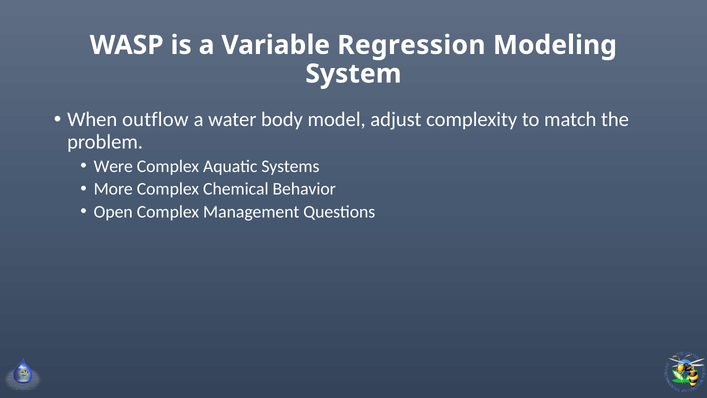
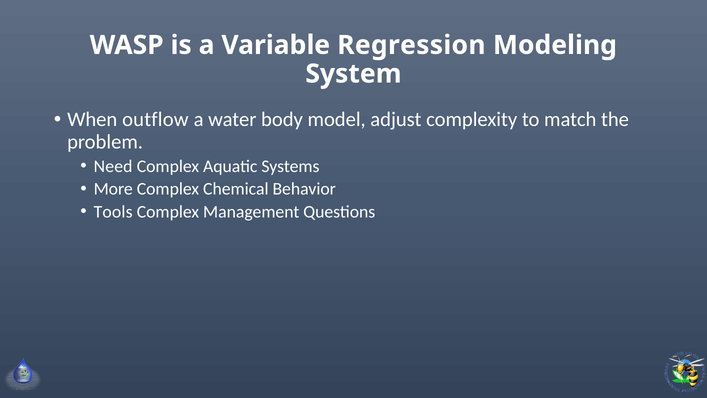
Were: Were -> Need (113, 166)
Open: Open -> Tools (113, 212)
